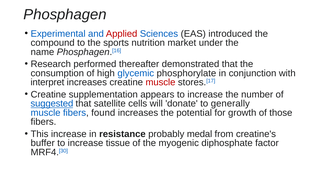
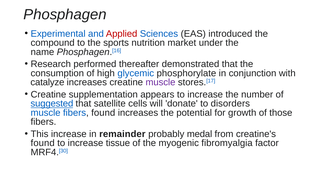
interpret: interpret -> catalyze (47, 83)
muscle colour: red -> purple (160, 83)
generally: generally -> disorders (230, 104)
resistance: resistance -> remainder (122, 135)
buffer: buffer -> found (43, 144)
diphosphate: diphosphate -> fibromyalgia (227, 144)
